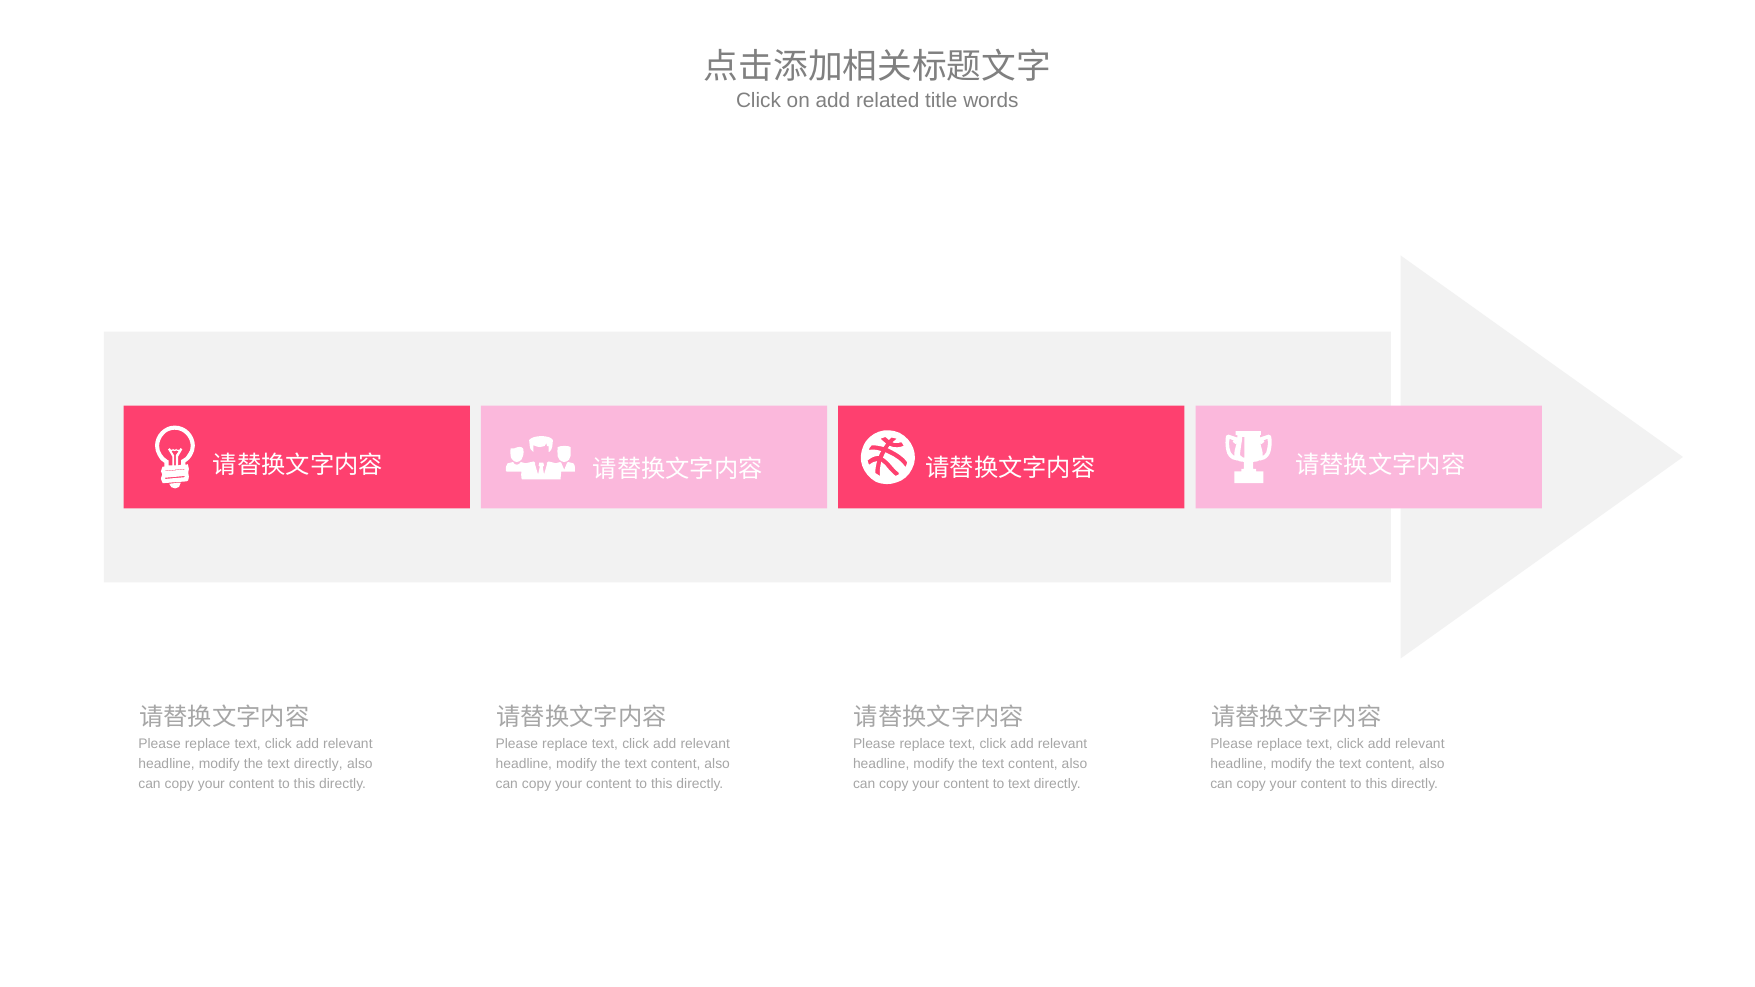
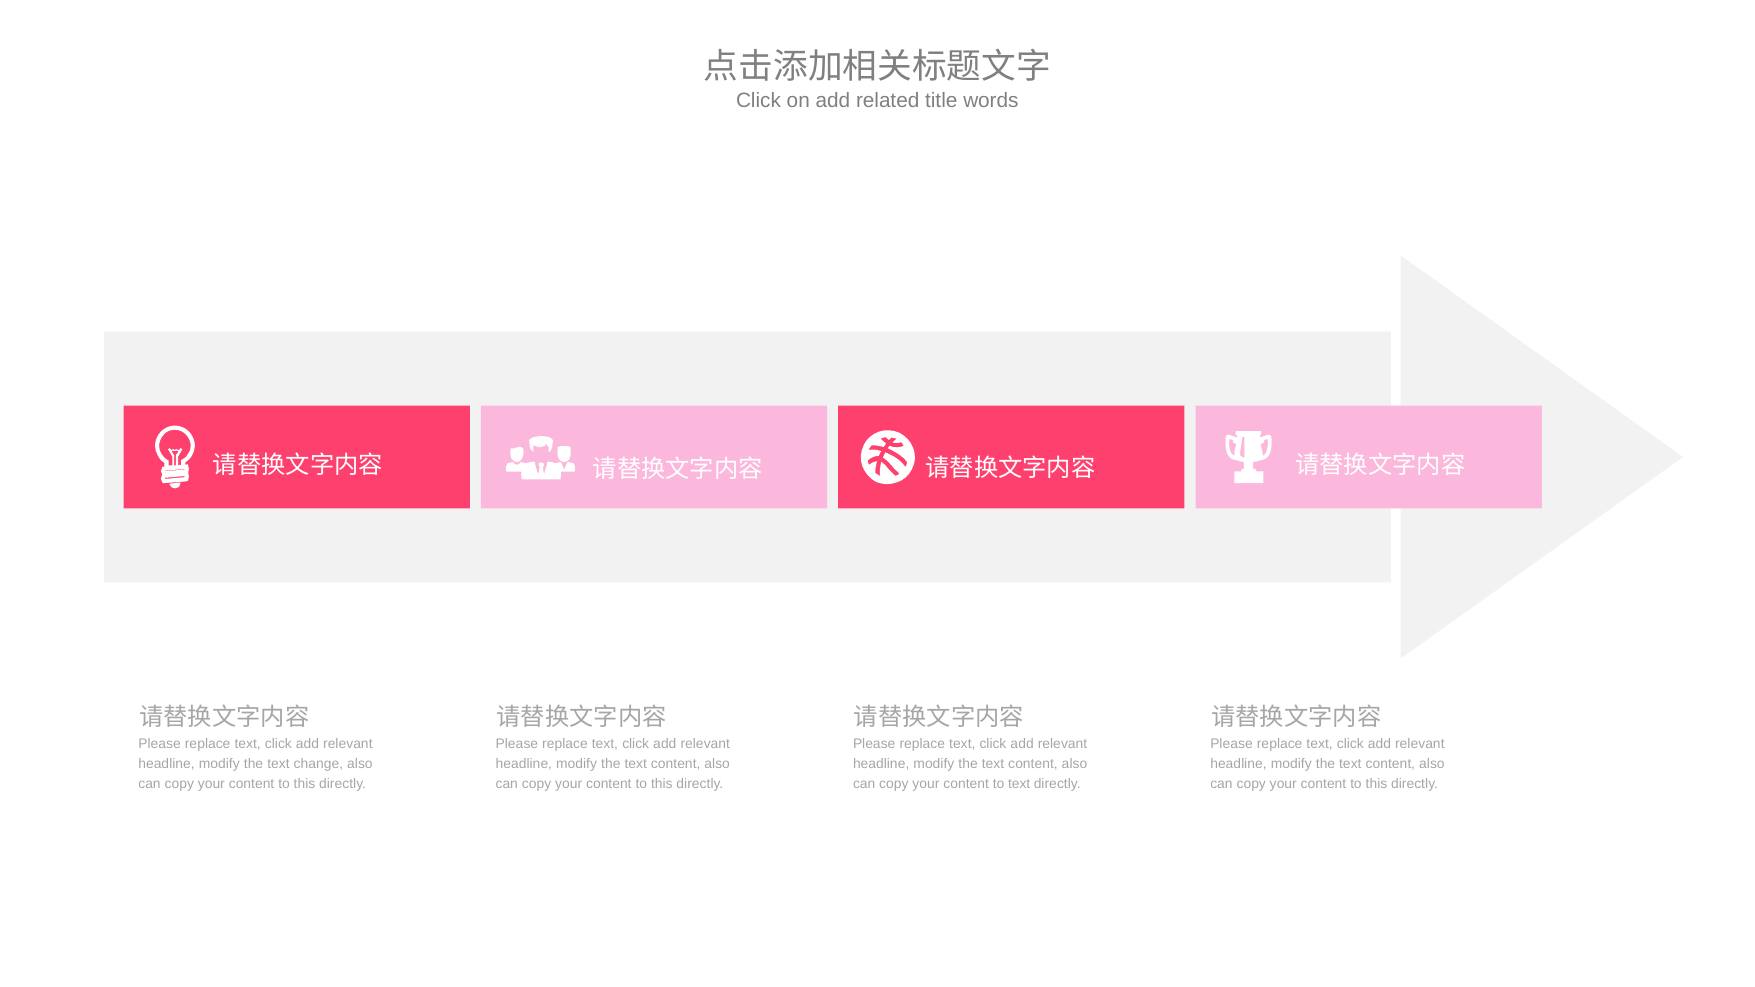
the text directly: directly -> change (318, 764)
